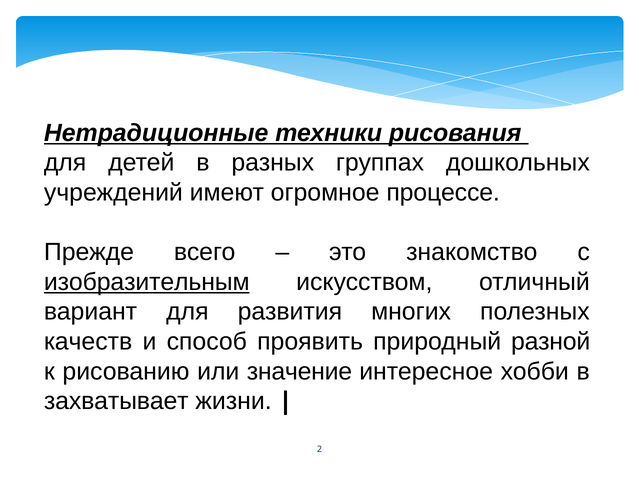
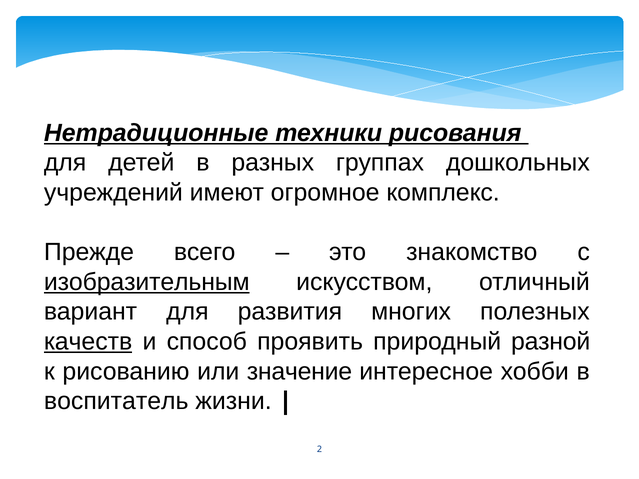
процессе: процессе -> комплекс (443, 193)
качеств underline: none -> present (88, 342)
захватывает: захватывает -> воспитатель (116, 401)
